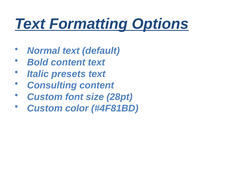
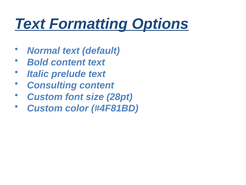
presets: presets -> prelude (69, 74)
